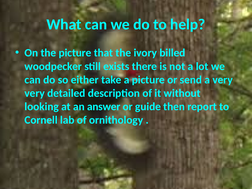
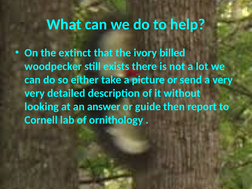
the picture: picture -> extinct (75, 53)
